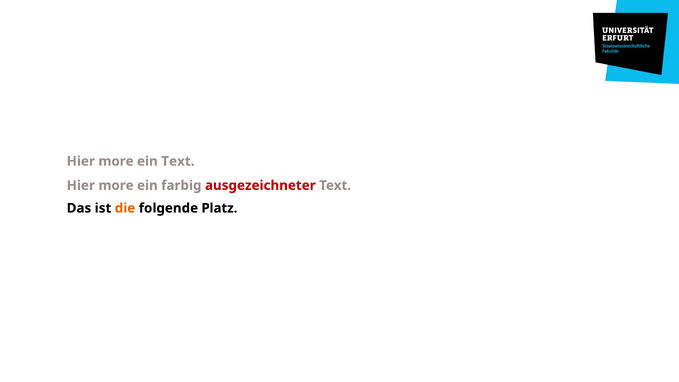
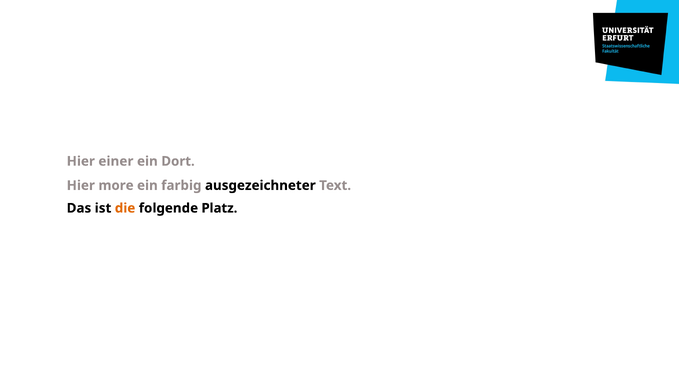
more: more -> einer (116, 161)
ein Text: Text -> Dort (178, 161)
ausgezeichneter colour: red -> black (260, 185)
